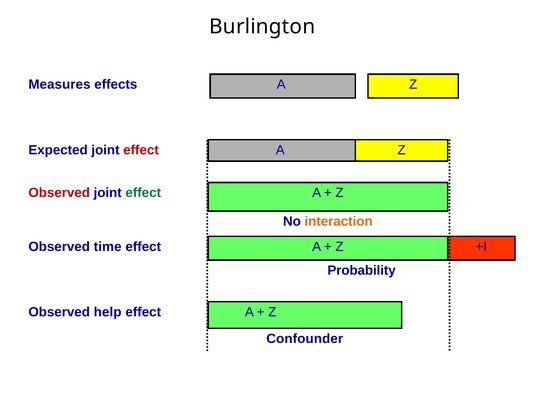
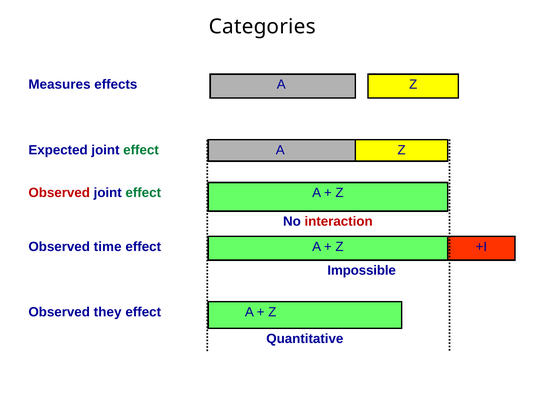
Burlington: Burlington -> Categories (262, 26)
effect colour: red -> green (141, 150)
interaction colour: orange -> red (339, 221)
Probability: Probability -> Impossible (362, 270)
help: help -> they (108, 312)
Confounder: Confounder -> Quantitative (305, 338)
